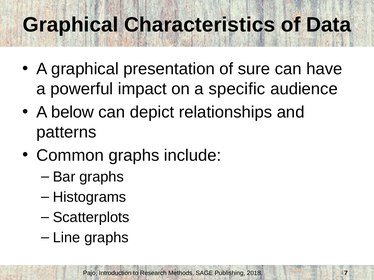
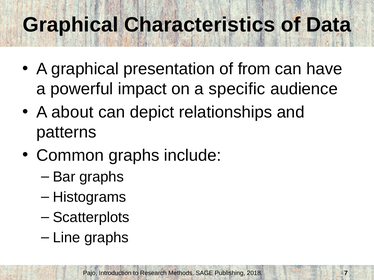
sure: sure -> from (254, 69)
below: below -> about (72, 112)
